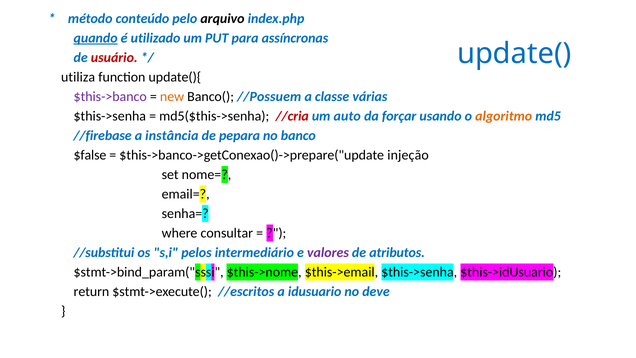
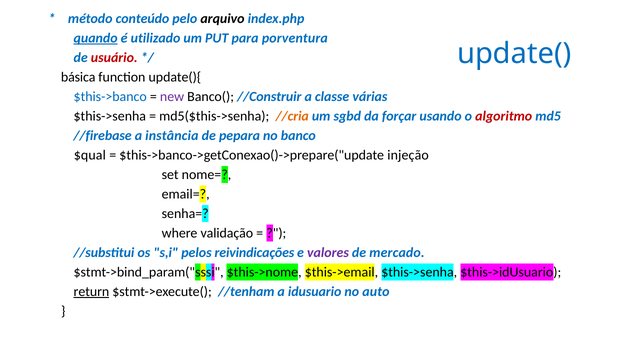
assíncronas: assíncronas -> porventura (295, 38)
utiliza: utiliza -> básica (78, 77)
$this->banco colour: purple -> blue (110, 97)
new colour: orange -> purple (172, 97)
//Possuem: //Possuem -> //Construir (269, 97)
//cria colour: red -> orange (292, 116)
auto: auto -> sgbd (347, 116)
algoritmo colour: orange -> red (504, 116)
$false: $false -> $qual (90, 155)
consultar: consultar -> validação (227, 233)
intermediário: intermediário -> reivindicações (254, 252)
atributos: atributos -> mercado (397, 252)
return underline: none -> present (91, 291)
//escritos: //escritos -> //tenham (246, 291)
deve: deve -> auto (376, 291)
